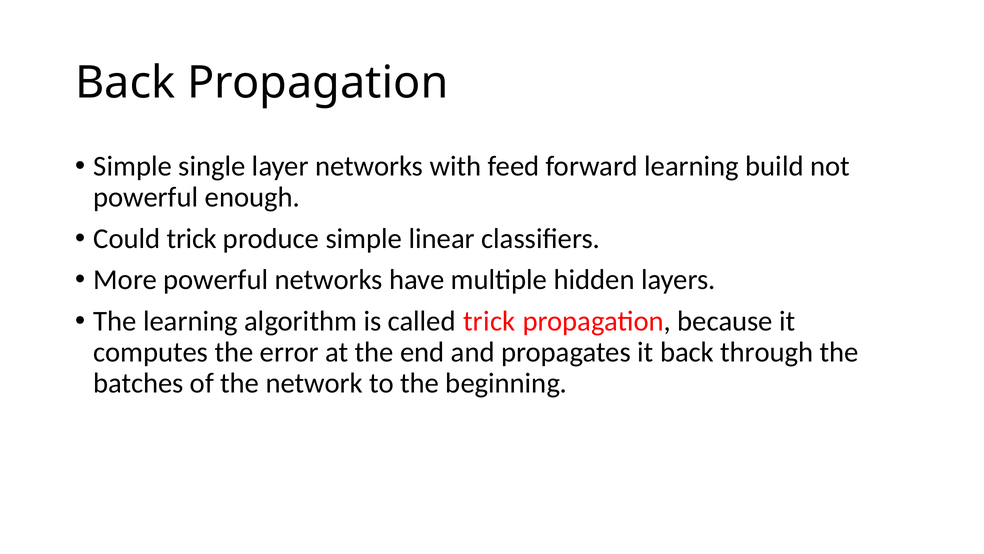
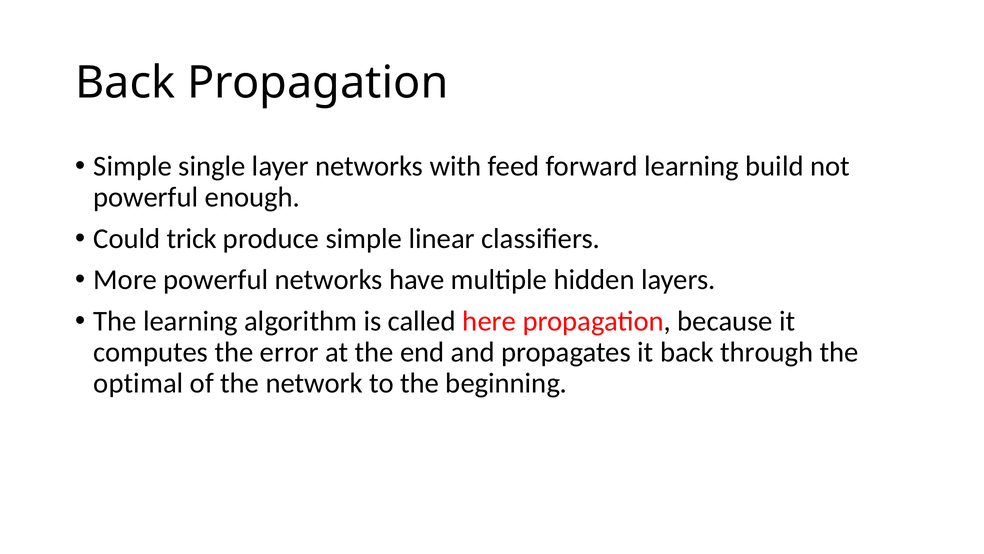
called trick: trick -> here (489, 321)
batches: batches -> optimal (138, 383)
